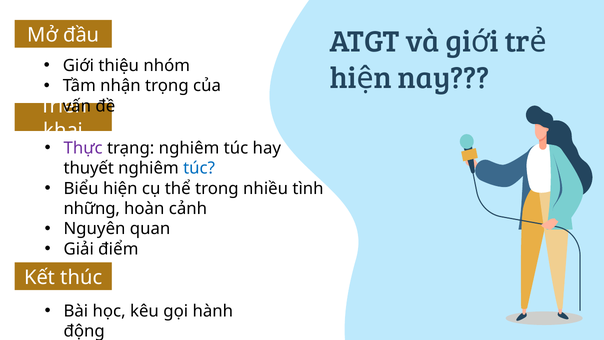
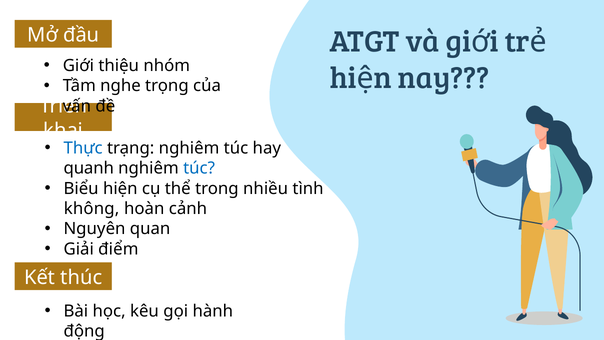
nhận: nhận -> nghe (120, 86)
Thực colour: purple -> blue (83, 148)
thuyết: thuyết -> quanh (89, 168)
những: những -> không (92, 209)
